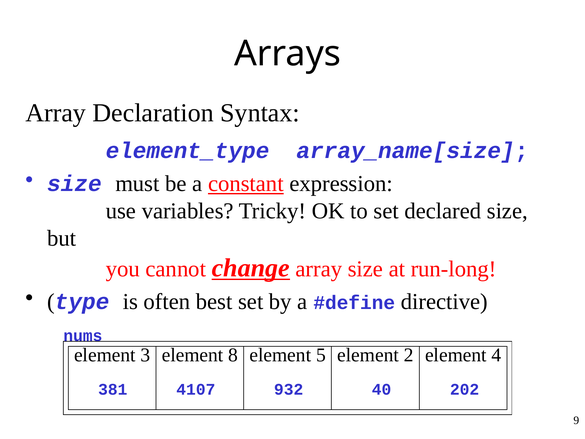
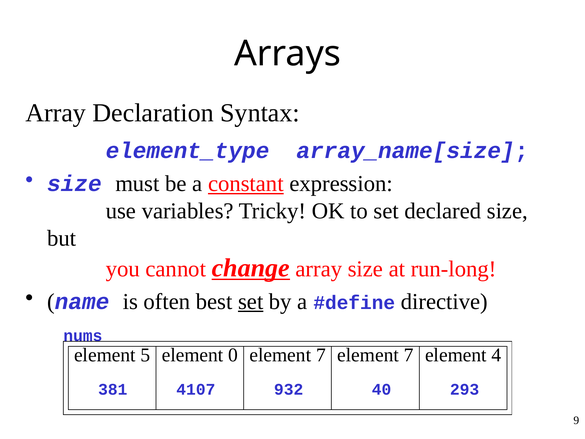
type: type -> name (82, 301)
set underline: none -> present (251, 301)
3: 3 -> 5 (145, 355)
8: 8 -> 0 (233, 355)
5: 5 -> 7 (321, 355)
2: 2 -> 7 (409, 355)
202: 202 -> 293 (465, 389)
